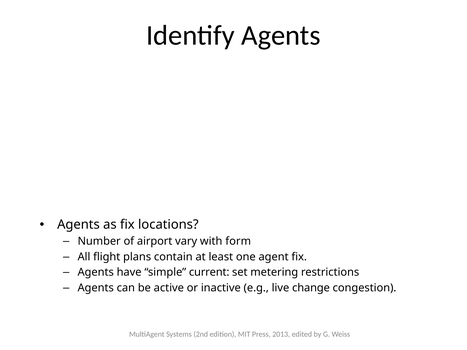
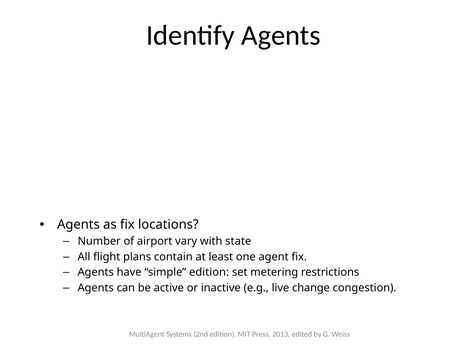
form: form -> state (238, 241)
simple current: current -> edition (209, 272)
